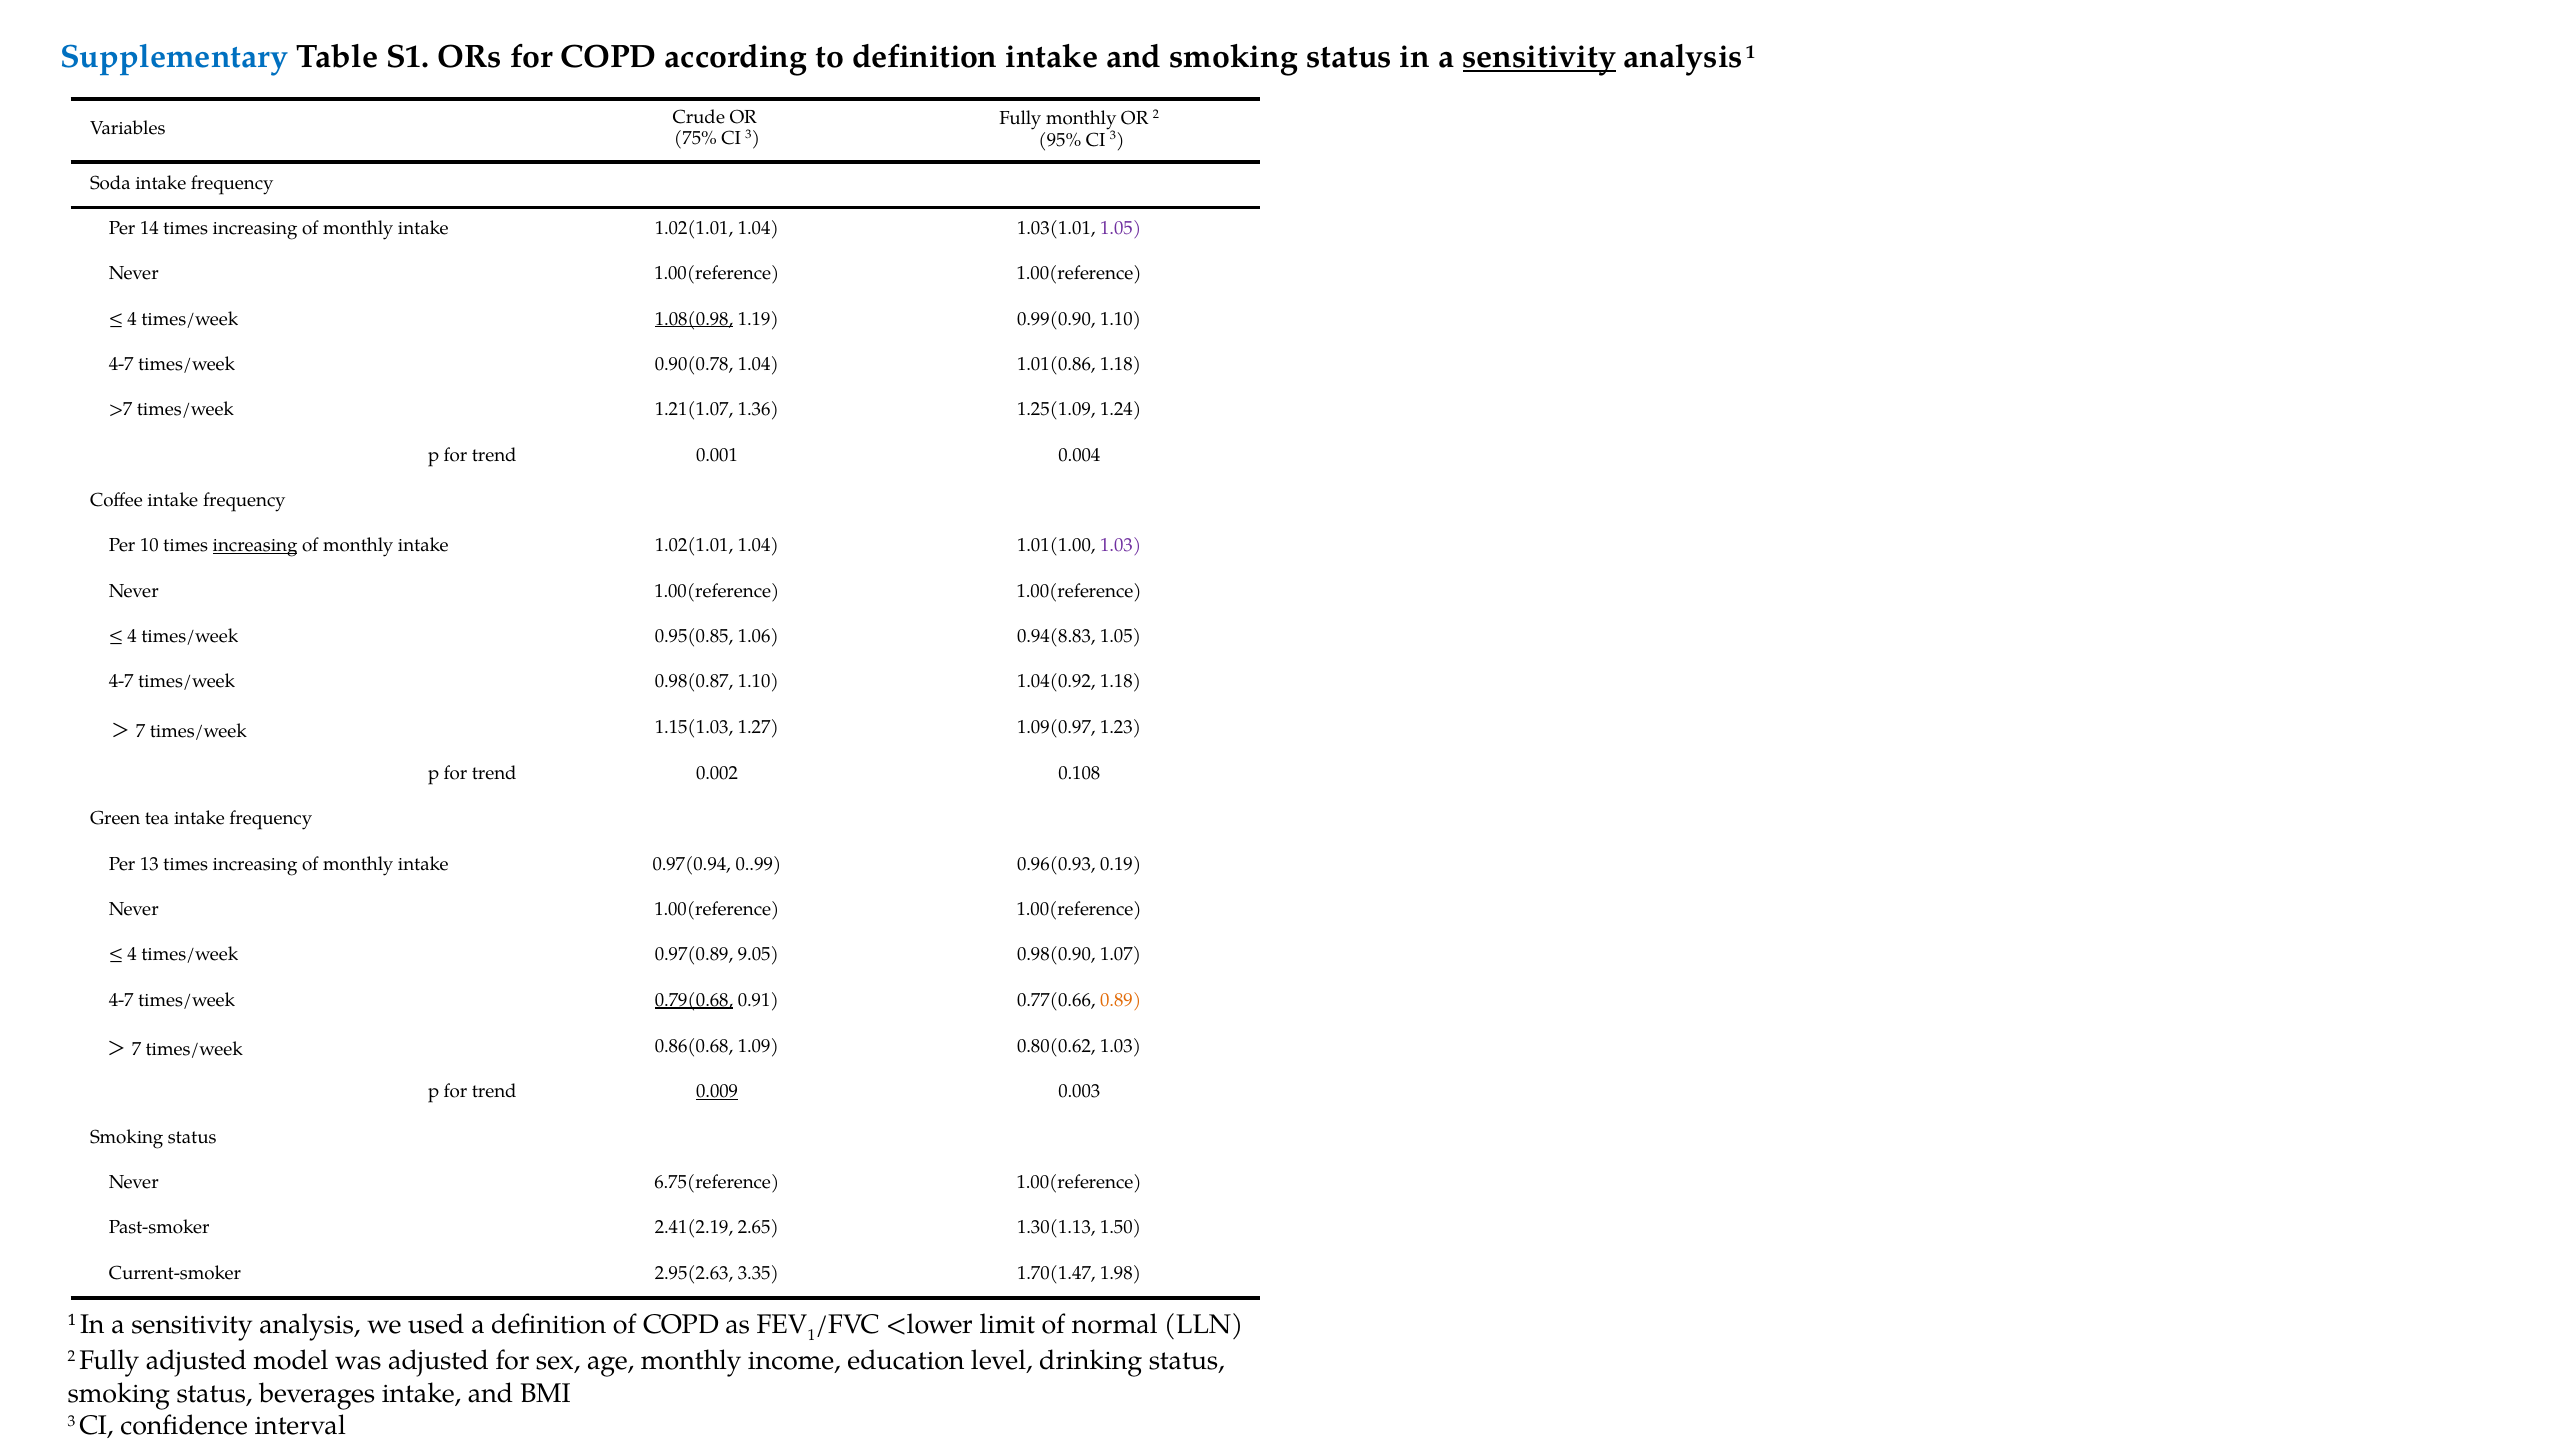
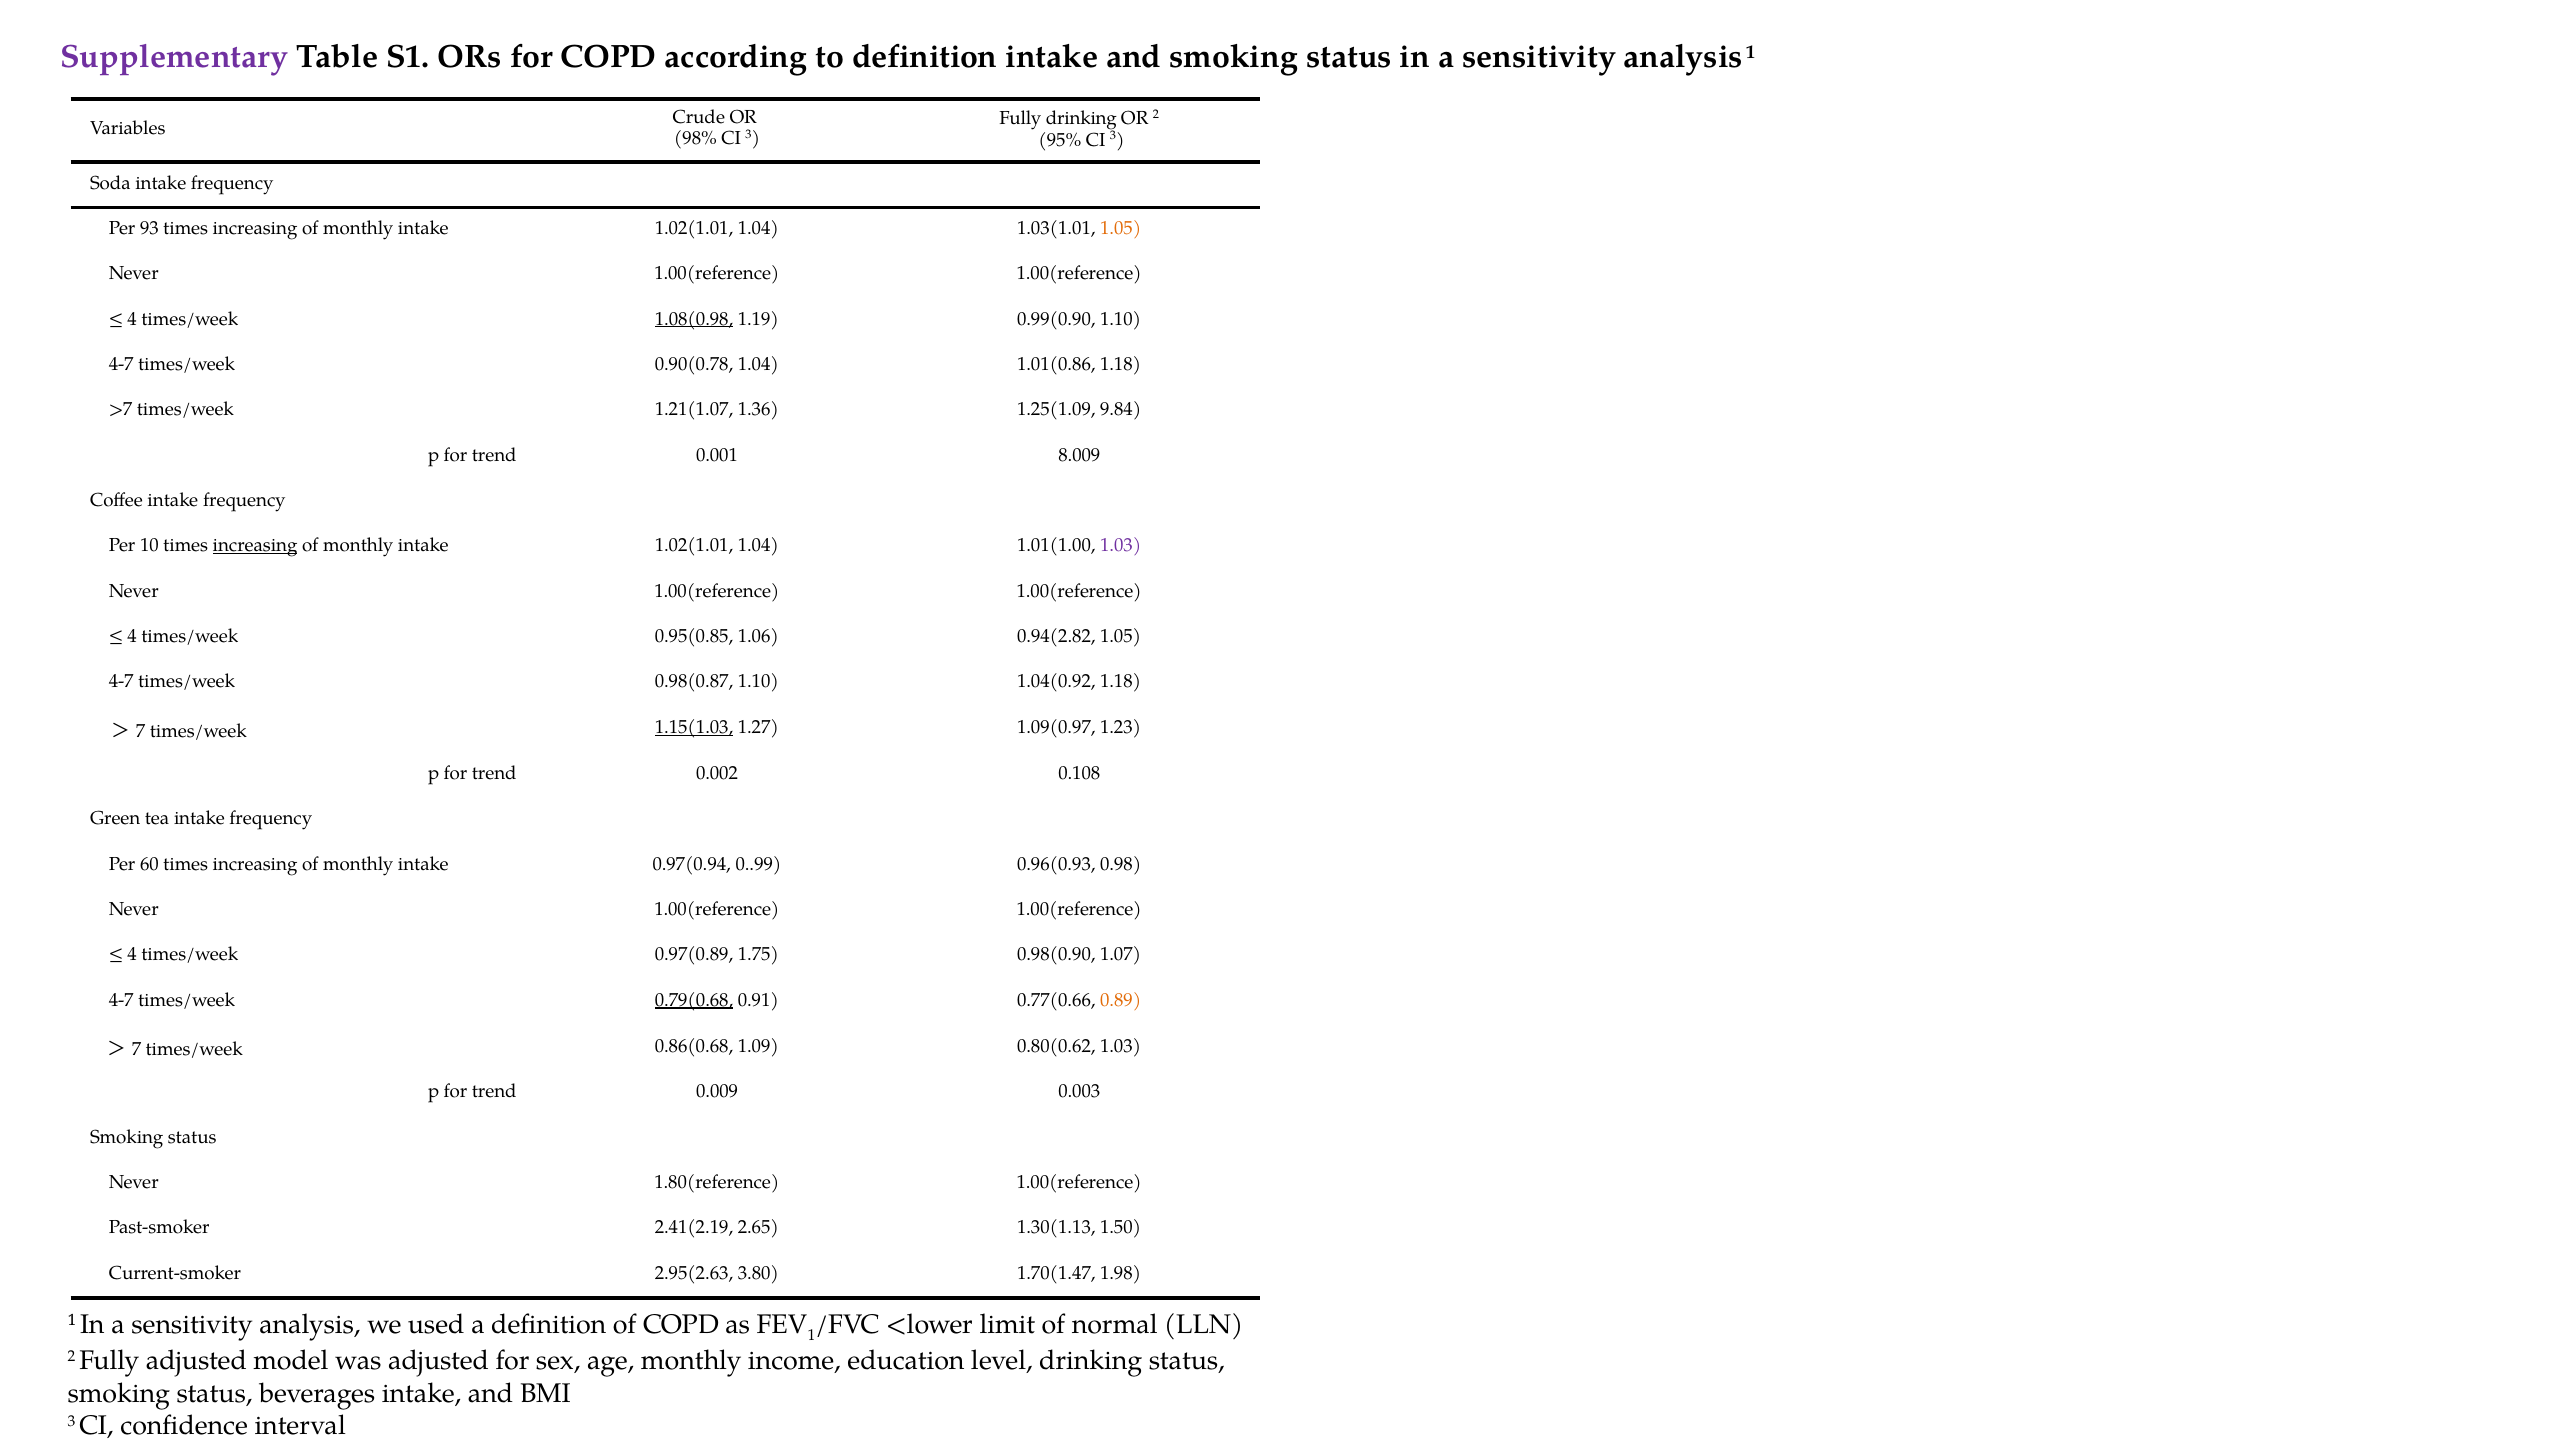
Supplementary colour: blue -> purple (174, 57)
sensitivity underline: present -> none (1539, 57)
Fully monthly: monthly -> drinking (1081, 118)
75%: 75% -> 98% (695, 139)
14: 14 -> 93 (149, 228)
1.05 colour: purple -> orange (1121, 228)
1.24: 1.24 -> 9.84 (1121, 409)
0.004: 0.004 -> 8.009 (1079, 455)
0.94(8.83: 0.94(8.83 -> 0.94(2.82 (1056, 636)
1.15(1.03 underline: none -> present (694, 727)
13: 13 -> 60 (149, 864)
0.19: 0.19 -> 0.98 (1121, 864)
9.05: 9.05 -> 1.75 (758, 955)
0.009 underline: present -> none (717, 1092)
6.75(reference: 6.75(reference -> 1.80(reference (717, 1182)
3.35: 3.35 -> 3.80 (758, 1273)
